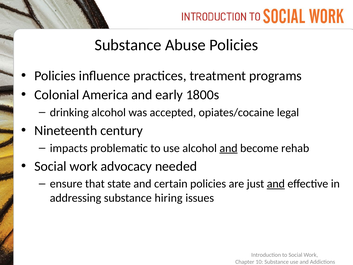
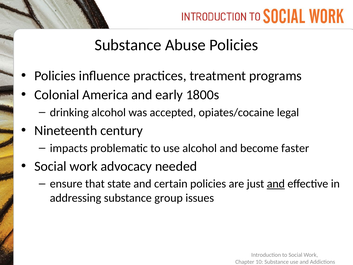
and underline: present -> none (229, 148)
rehab: rehab -> faster (295, 148)
hiring: hiring -> group (169, 198)
